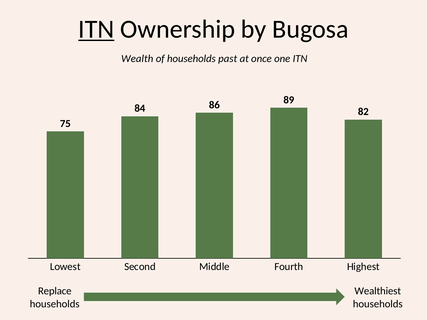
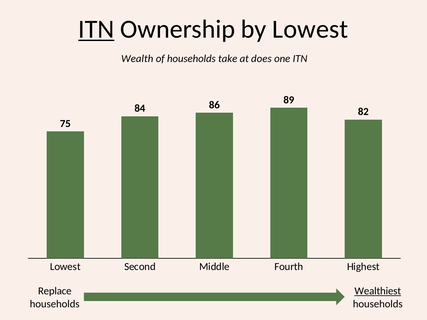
by Bugosa: Bugosa -> Lowest (310, 29)
past: past -> take (228, 59)
once: once -> does (261, 59)
Wealthiest underline: none -> present (378, 291)
